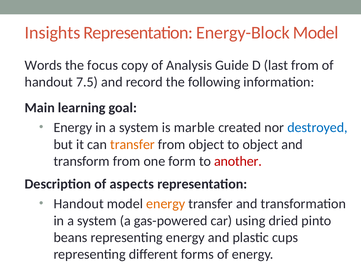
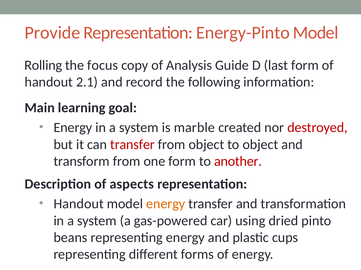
Insights: Insights -> Provide (52, 33)
Energy-Block: Energy-Block -> Energy-Pinto (243, 33)
Words: Words -> Rolling (43, 65)
last from: from -> form (305, 65)
7.5: 7.5 -> 2.1 (87, 82)
destroyed colour: blue -> red (317, 128)
transfer colour: orange -> red (133, 145)
